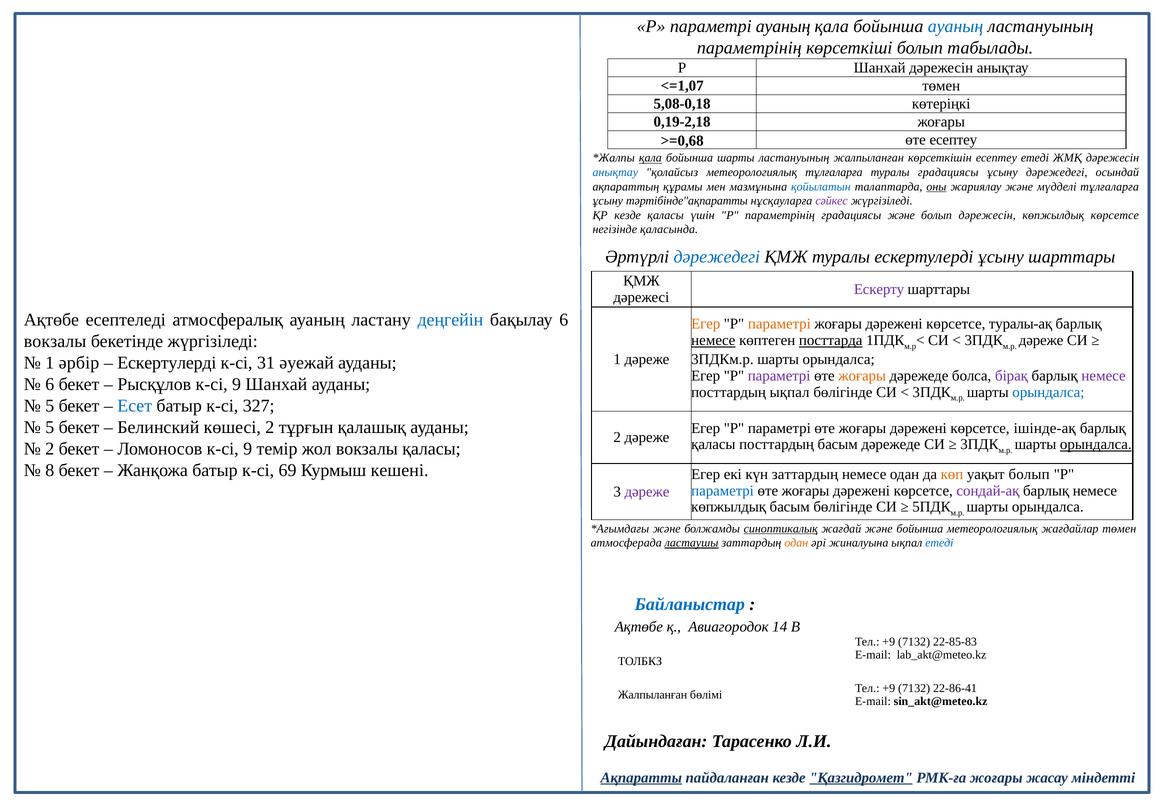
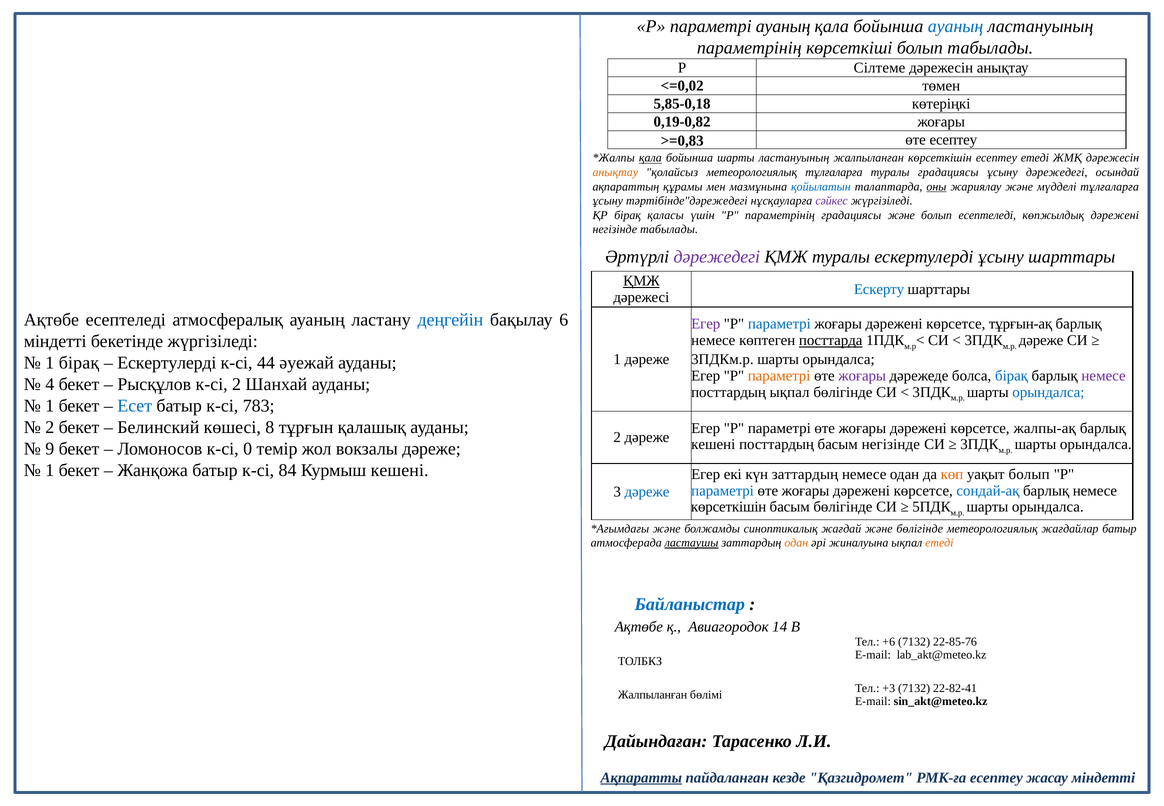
Р Шанхай: Шанхай -> Сілтеме (880, 68)
<=1,07: <=1,07 -> <=0,02 (682, 86)
5,08-0,18: 5,08-0,18 -> 5,85-0,18 (682, 104)
0,19-2,18: 0,19-2,18 -> 0,19-0,82 (682, 122)
>=0,68: >=0,68 -> >=0,83 (682, 141)
анықтау colour: blue -> orange (615, 172)
тәртібінде"ақпаратты: тәртібінде"ақпаратты -> тәртібінде"дәрежедегі (687, 201)
ҚР кезде: кезде -> бірақ (628, 215)
болып дәрежесін: дәрежесін -> есептеледі (987, 215)
көпжылдық көрсетсе: көрсетсе -> дәрежені (1115, 215)
негізінде қаласында: қаласында -> табылады (669, 229)
дәрежедегі colour: blue -> purple (717, 257)
ҚМЖ underline: none -> present (641, 281)
Ескерту colour: purple -> blue (879, 289)
Егер colour: orange -> purple (706, 324)
параметрі colour: orange -> blue (779, 324)
туралы-ақ: туралы-ақ -> тұрғын-ақ (1021, 324)
вокзалы: вокзалы -> міндетті (55, 341)
немесе underline: present -> none (713, 340)
1 әрбір: әрбір -> бірақ (79, 363)
31: 31 -> 44 (266, 363)
параметрі colour: purple -> orange (779, 376)
жоғары colour: orange -> purple (862, 376)
бірақ colour: purple -> blue (1012, 376)
6: 6 -> 4 (50, 384)
Рысқұлов к-сі 9: 9 -> 2 (237, 384)
5: 5 -> 1 (50, 406)
327: 327 -> 783 (259, 406)
5: 5 -> 2 (50, 427)
көшесі 2: 2 -> 8 (270, 427)
ішінде-ақ: ішінде-ақ -> жалпы-ақ (1045, 428)
қаласы: қаласы -> кешені (713, 444)
басым дәрежеде: дәрежеде -> негізінде (891, 444)
орындалса underline: present -> none (1096, 444)
2: 2 -> 9 (50, 449)
Ломоносов к-сі 9: 9 -> 0 (248, 449)
вокзалы қаласы: қаласы -> дәреже (432, 449)
8: 8 -> 1 (50, 470)
69: 69 -> 84 (288, 470)
сондай-ақ colour: purple -> blue (988, 491)
дәреже colour: purple -> blue (647, 492)
көпжылдық: көпжылдық -> көрсеткішін (729, 507)
синоптикалық underline: present -> none (781, 528)
және бойынша: бойынша -> бөлігінде (920, 528)
жағдайлар төмен: төмен -> батыр (1119, 528)
етеді colour: blue -> orange (939, 543)
+9: +9 -> +6 (889, 642)
22-85-83: 22-85-83 -> 22-85-76 (955, 642)
+9: +9 -> +3 (889, 688)
22-86-41: 22-86-41 -> 22-82-41 (955, 688)
Қазгидромет underline: present -> none (861, 777)
РМК-ға жоғары: жоғары -> есептеу (996, 777)
